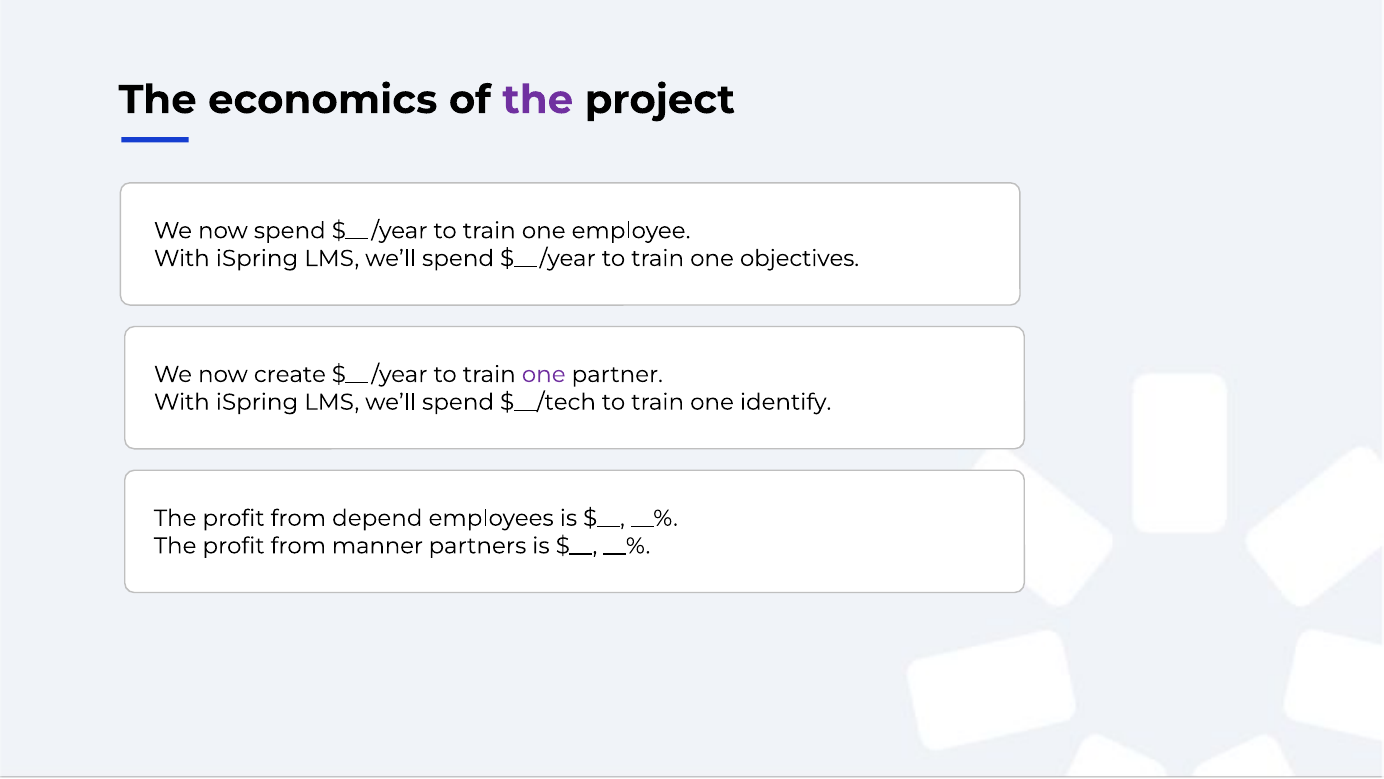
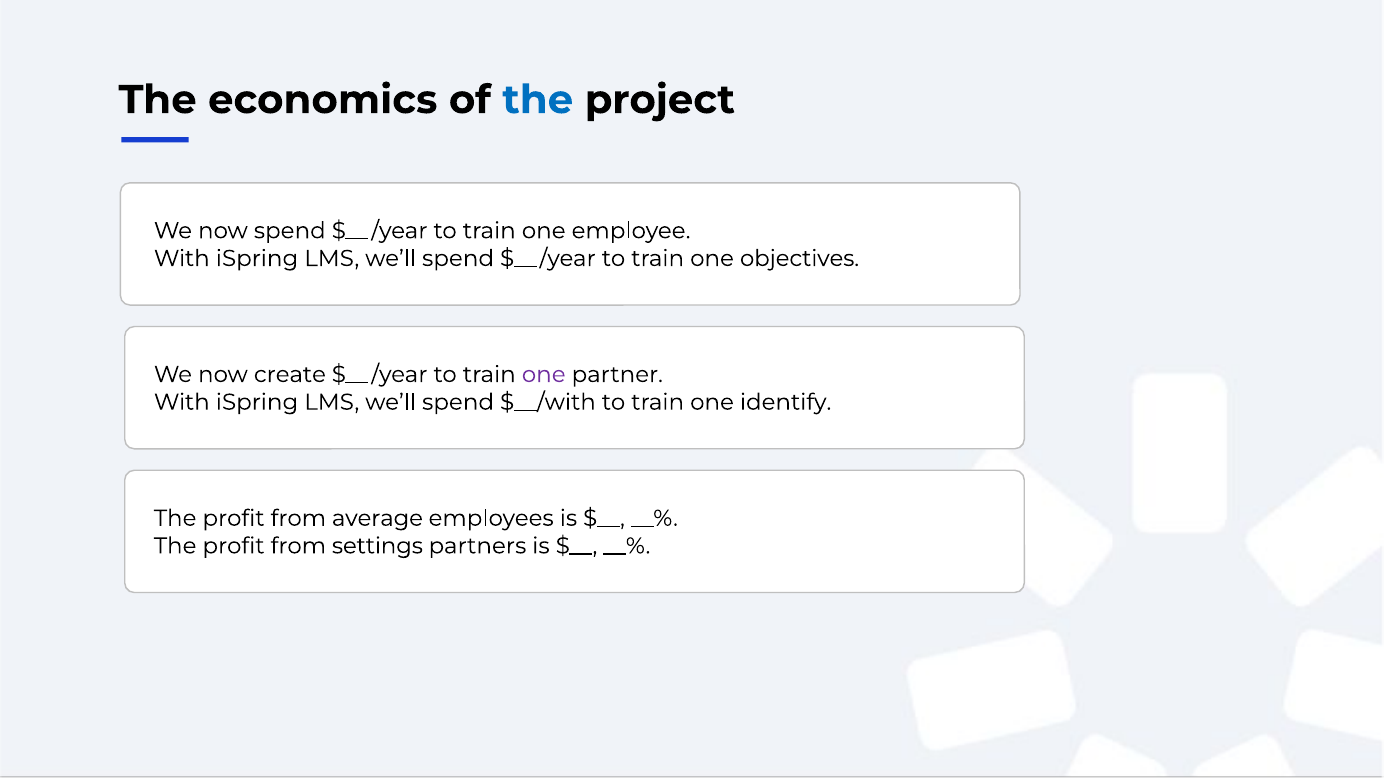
the colour: purple -> blue (538, 100)
$__/tech: $__/tech -> $__/with (548, 402)
depend: depend -> average (377, 518)
manner: manner -> settings (377, 546)
